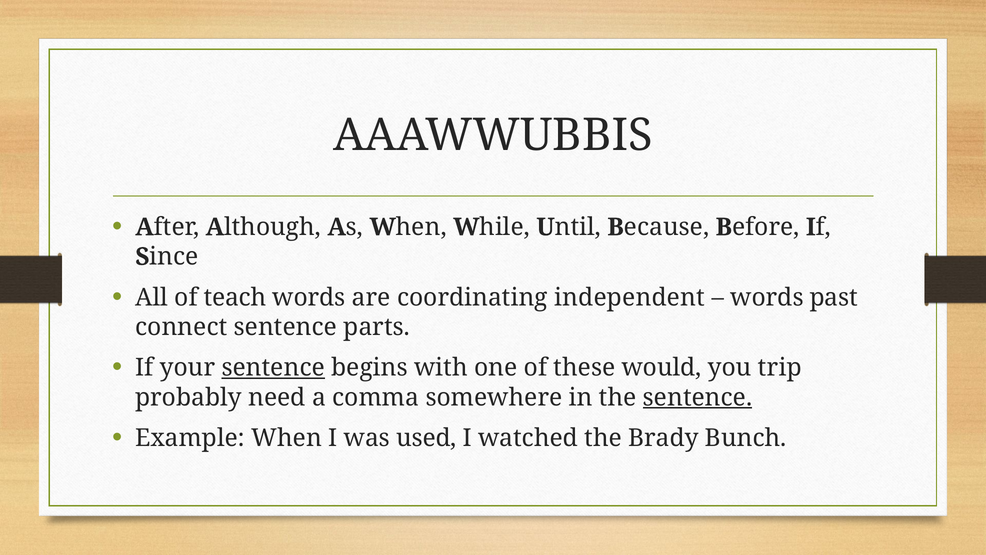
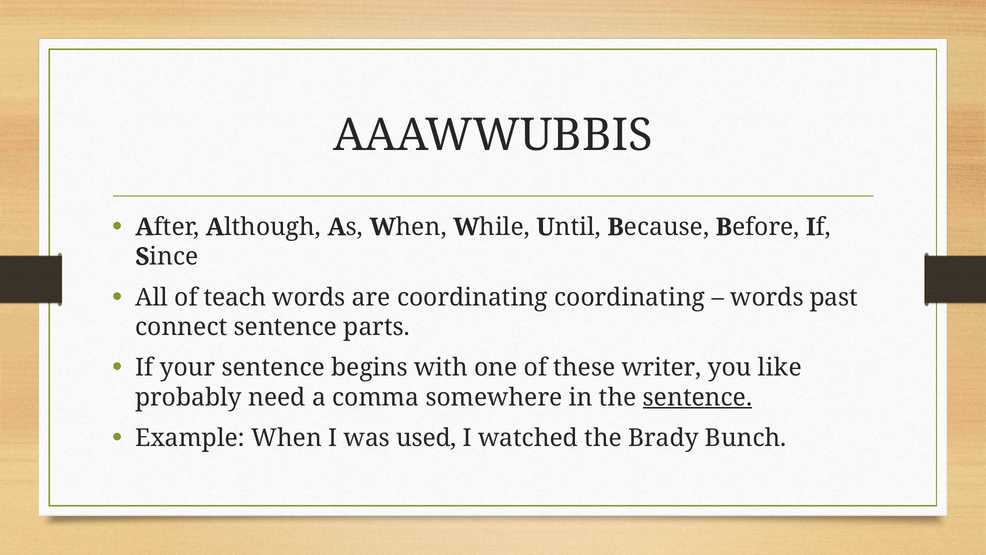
coordinating independent: independent -> coordinating (630, 297)
sentence underline: present -> none (273, 368)
would: would -> writer (662, 368)
trip: trip -> like (780, 368)
